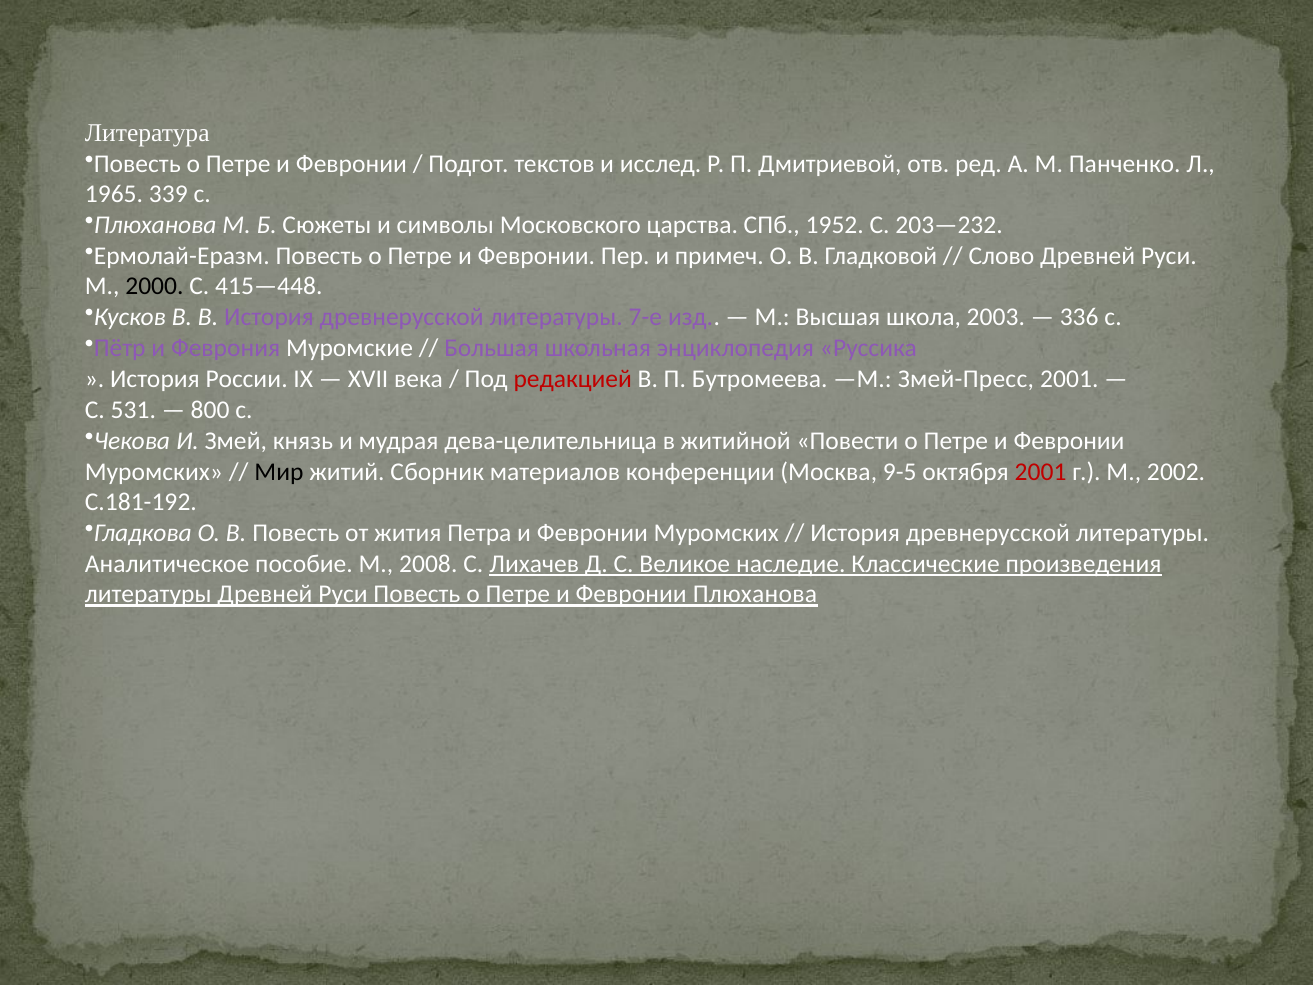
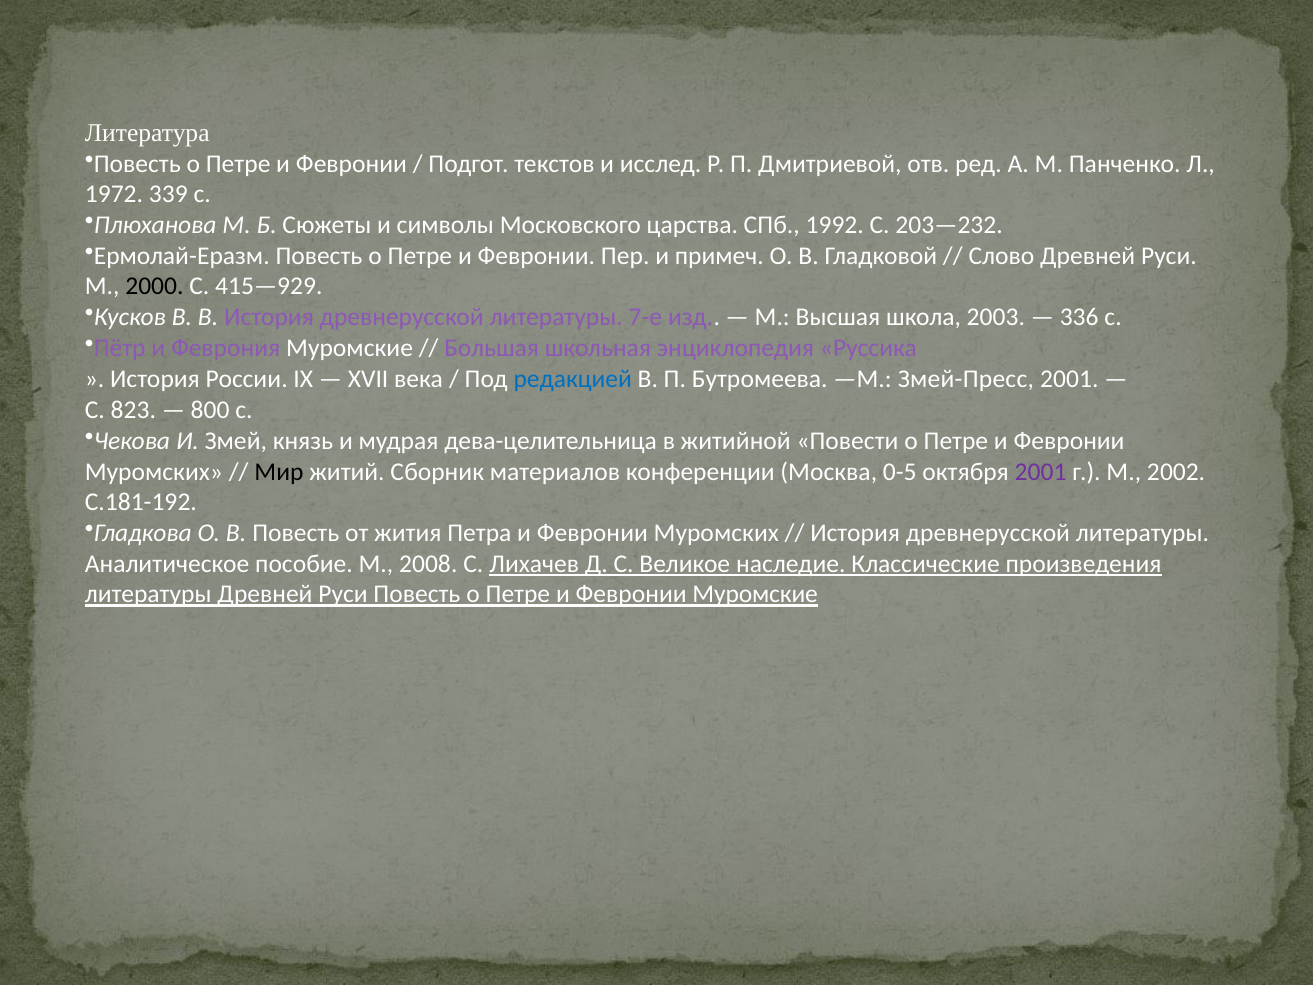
1965: 1965 -> 1972 (114, 194)
1952: 1952 -> 1992 (835, 225)
415—448: 415—448 -> 415—929 (269, 286)
редакцией colour: red -> blue (573, 379)
531: 531 -> 823 (133, 410)
9-5: 9-5 -> 0-5 (900, 472)
2001 colour: red -> purple (1041, 472)
Февронии Плюханова: Плюханова -> Муромские (755, 594)
